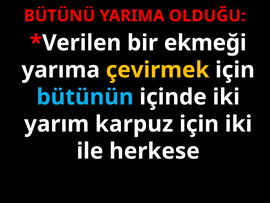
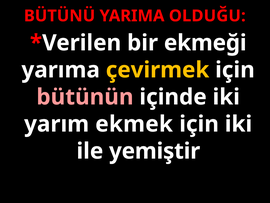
bütünün colour: light blue -> pink (85, 97)
karpuz: karpuz -> ekmek (134, 124)
herkese: herkese -> yemiştir (155, 151)
